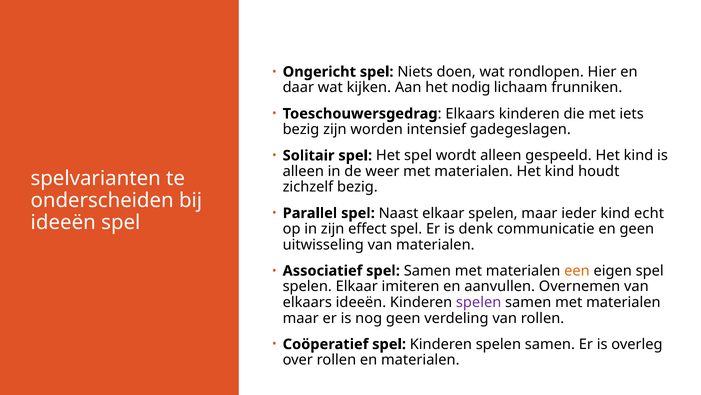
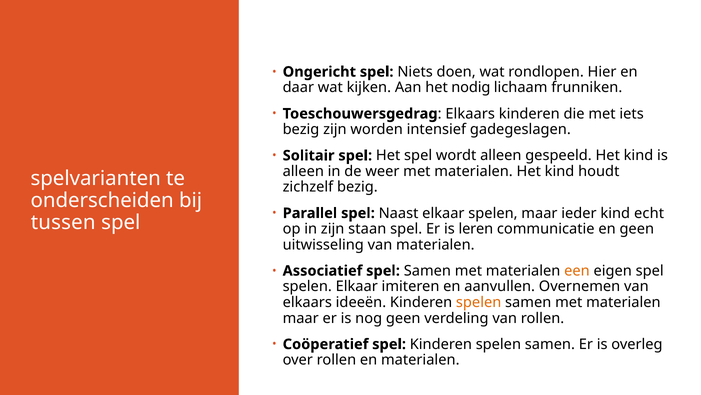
ideeën: ideeën -> tussen (63, 222)
effect: effect -> staan (367, 229)
denk: denk -> leren (476, 229)
spelen colour: purple -> orange (479, 302)
